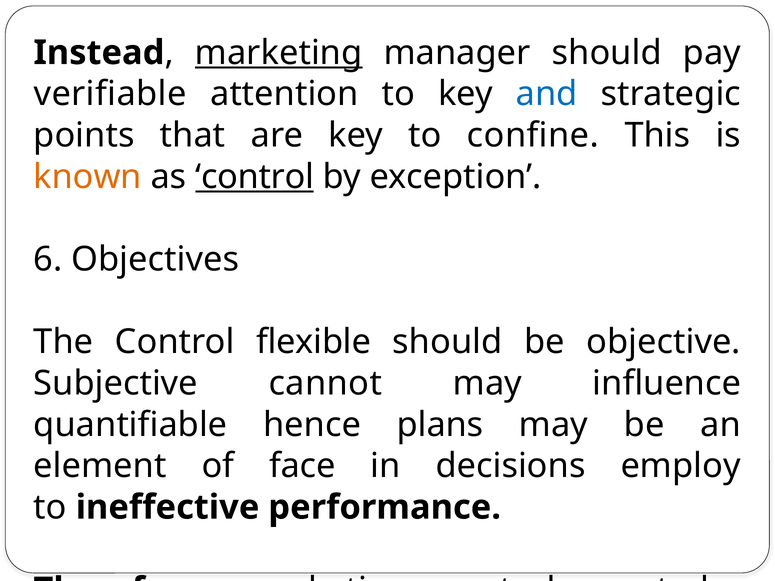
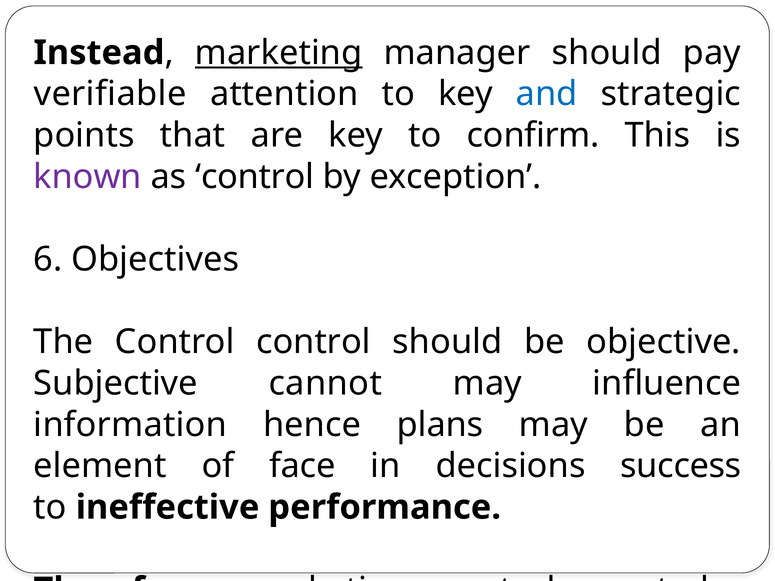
confine: confine -> confirm (533, 135)
known colour: orange -> purple (88, 177)
control underline: present -> none (255, 177)
Control flexible: flexible -> control (313, 342)
quantifiable: quantifiable -> information (130, 425)
employ: employ -> success (681, 466)
